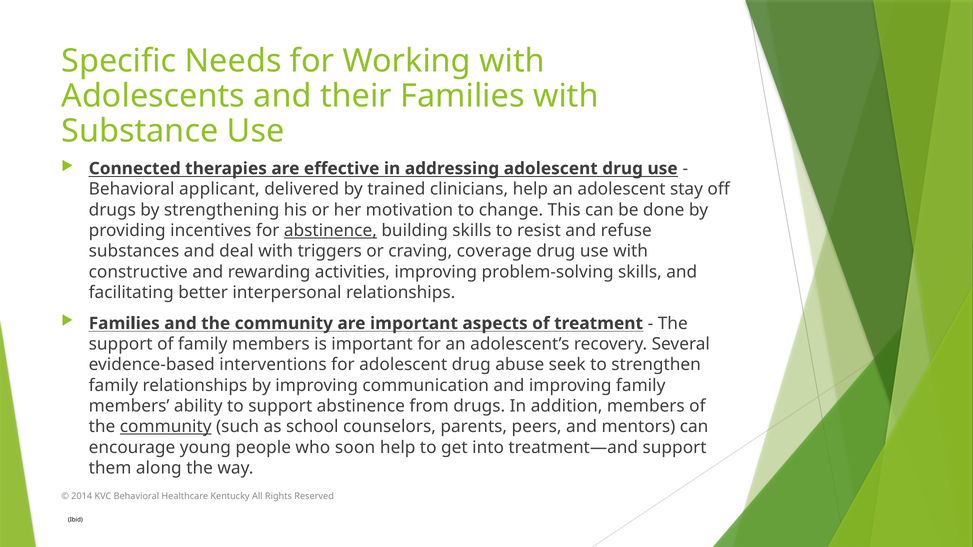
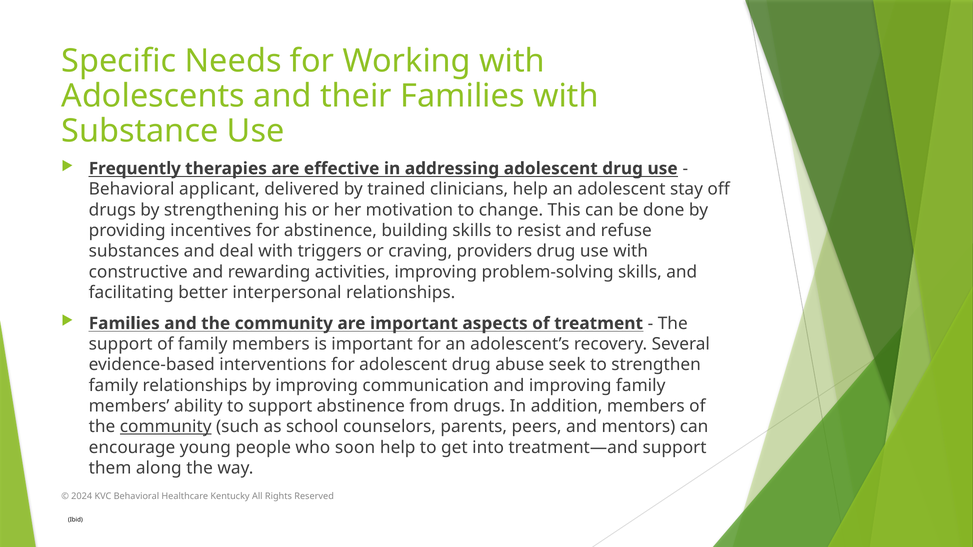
Connected: Connected -> Frequently (135, 169)
abstinence underline: present -> none (330, 231)
coverage: coverage -> providers (494, 251)
2014: 2014 -> 2024 (82, 497)
